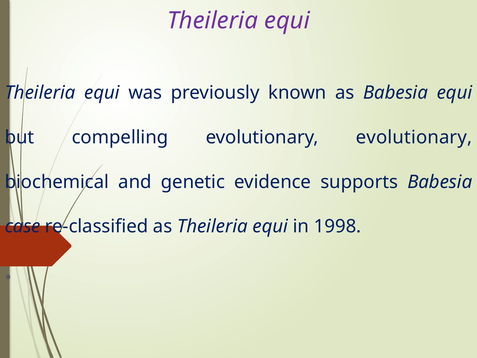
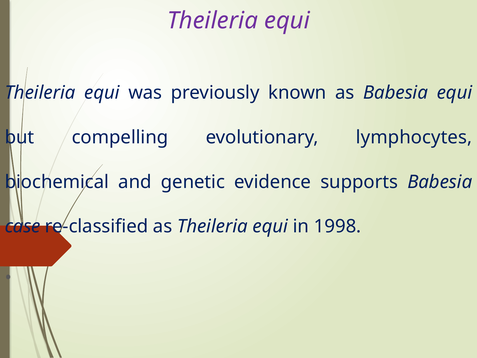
evolutionary evolutionary: evolutionary -> lymphocytes (414, 137)
